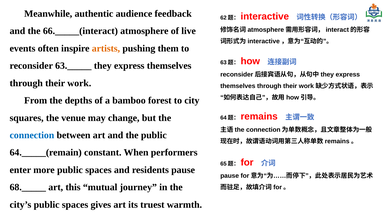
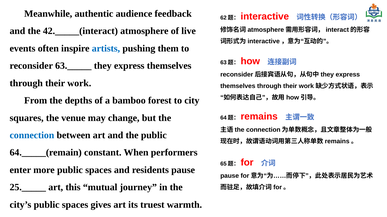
66._____(interact: 66._____(interact -> 42._____(interact (80, 31)
artists colour: orange -> blue (106, 49)
68._____: 68._____ -> 25._____ (28, 188)
